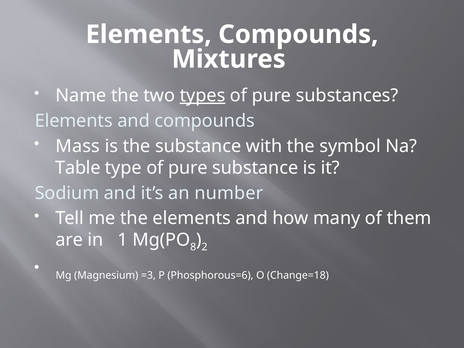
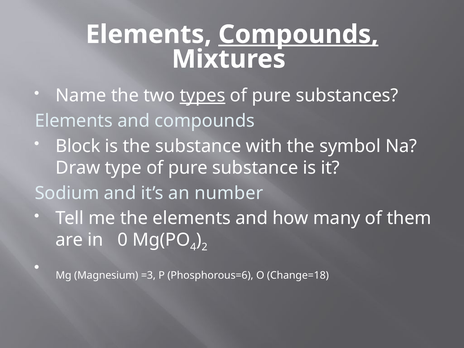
Compounds underline: none -> present (298, 34)
Mass: Mass -> Block (78, 146)
Table: Table -> Draw (78, 168)
1: 1 -> 0 (123, 240)
8: 8 -> 4 (193, 247)
